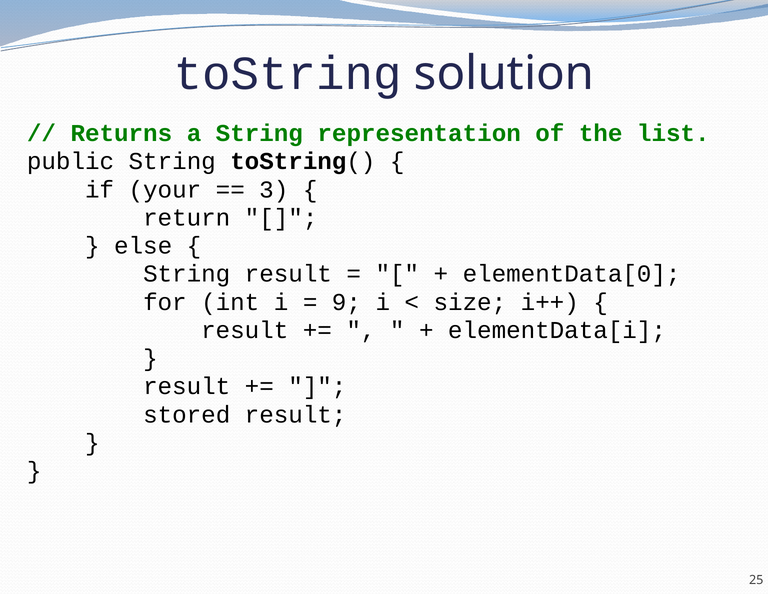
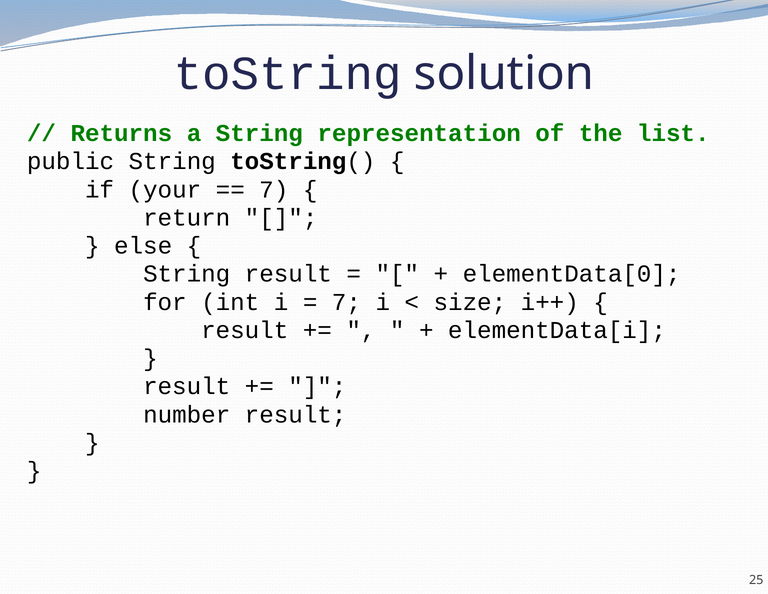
3: 3 -> 7 (274, 189)
9: 9 -> 7 (346, 302)
stored: stored -> number (187, 414)
